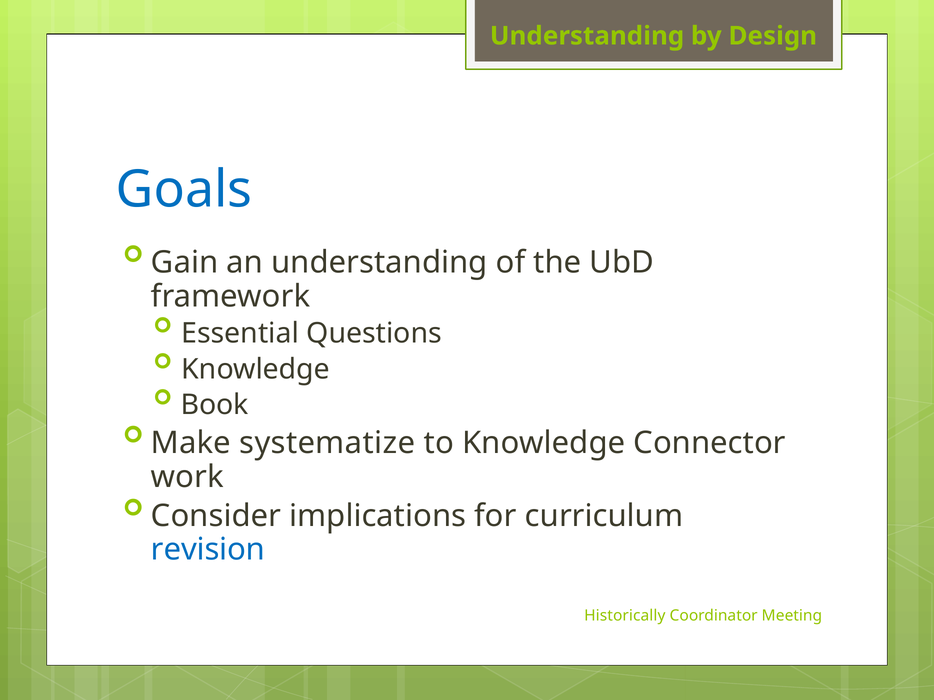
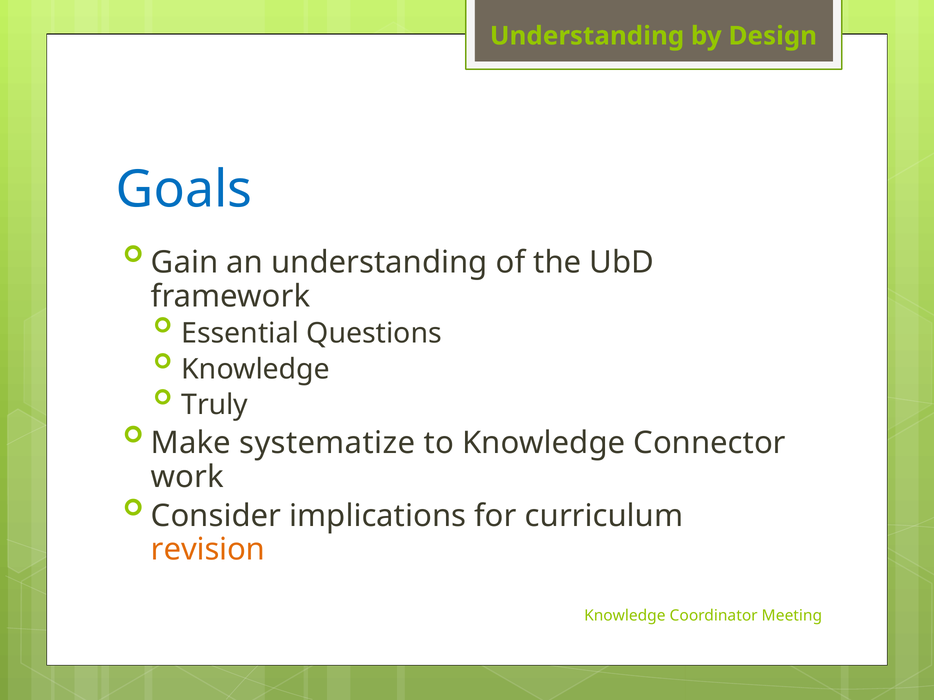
Book: Book -> Truly (215, 405)
revision colour: blue -> orange (208, 550)
Historically: Historically -> Knowledge (625, 616)
